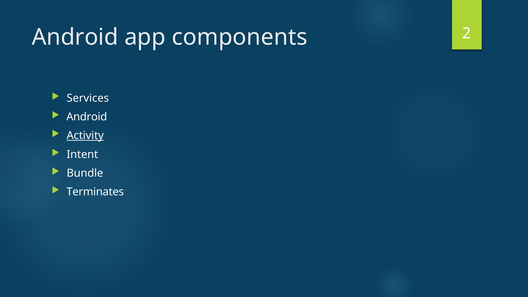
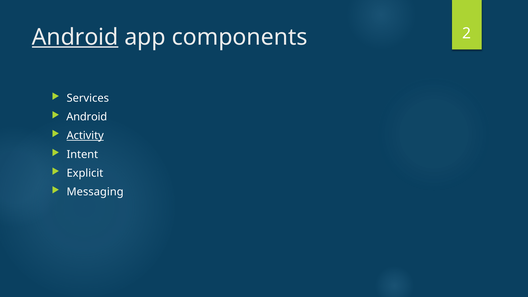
Android underline: none -> present (75, 37)
Bundle: Bundle -> Explicit (85, 173)
Terminates: Terminates -> Messaging (95, 192)
